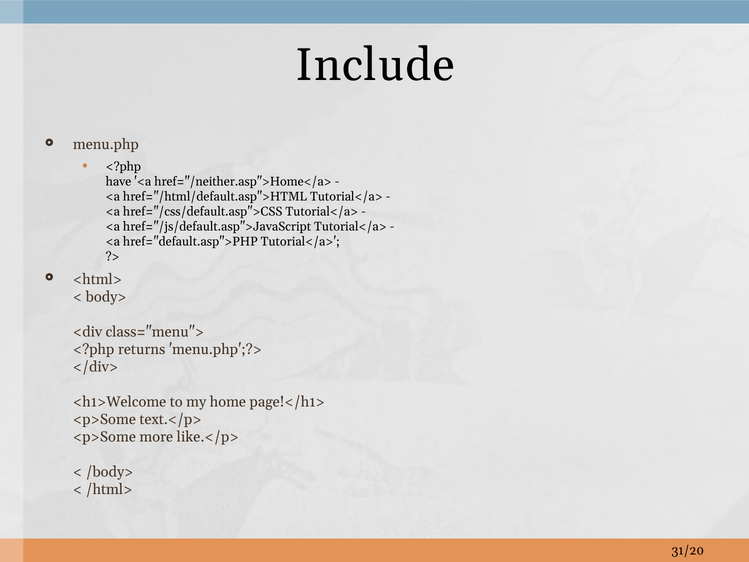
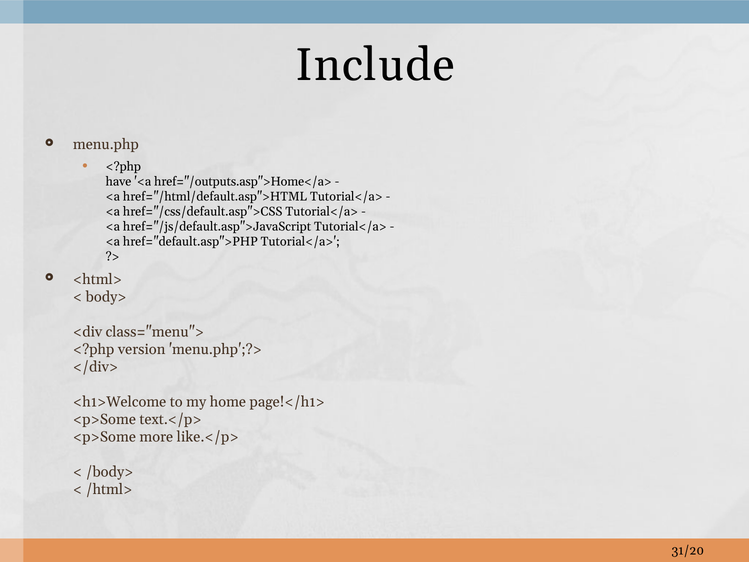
href="/neither.asp">Home</a>: href="/neither.asp">Home</a> -> href="/outputs.asp">Home</a> (243, 181)
returns: returns -> version (142, 349)
